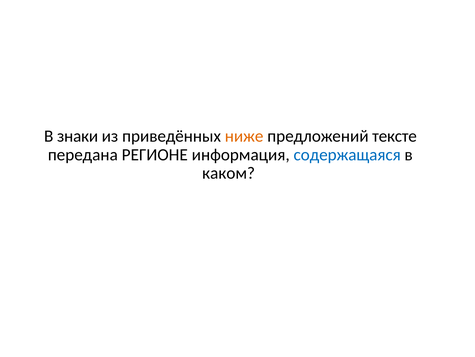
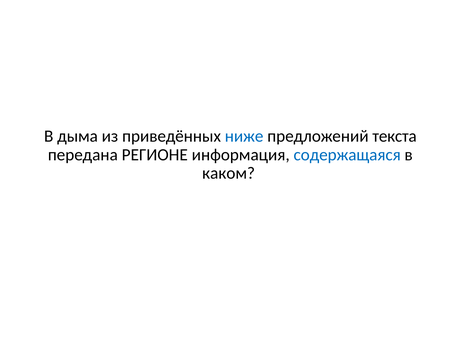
знаки: знаки -> дыма (78, 136)
ниже colour: orange -> blue (244, 136)
тексте: тексте -> текста (395, 136)
